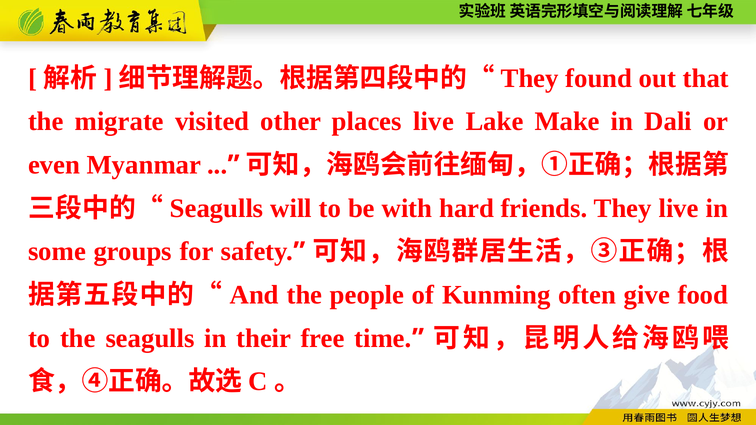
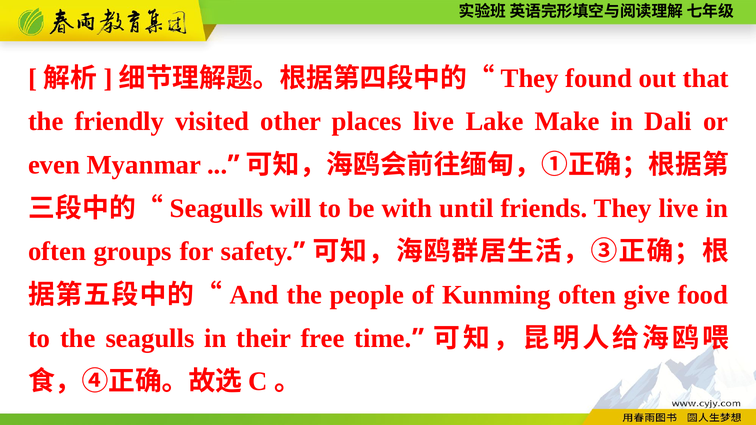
migrate: migrate -> friendly (119, 122)
hard: hard -> until (467, 208)
some: some -> often (57, 252)
